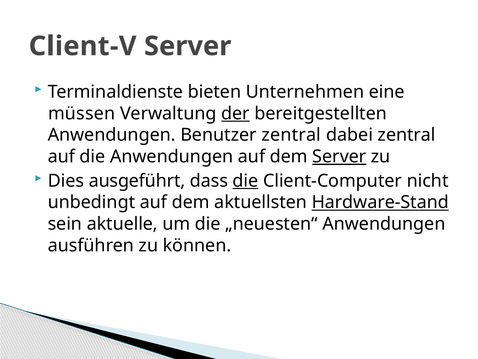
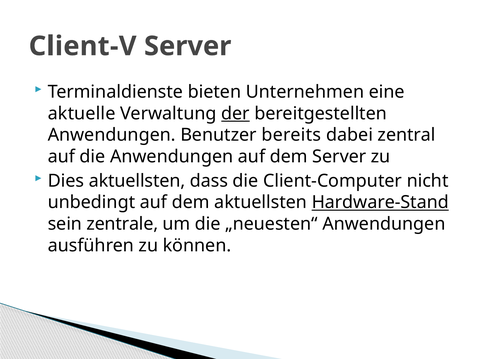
müssen: müssen -> aktuelle (82, 113)
Benutzer zentral: zentral -> bereits (291, 135)
Server underline: present -> none (339, 156)
Dies ausgeführt: ausgeführt -> aktuellsten (137, 181)
die underline: present -> none (246, 181)
aktuelle: aktuelle -> zentrale (122, 224)
